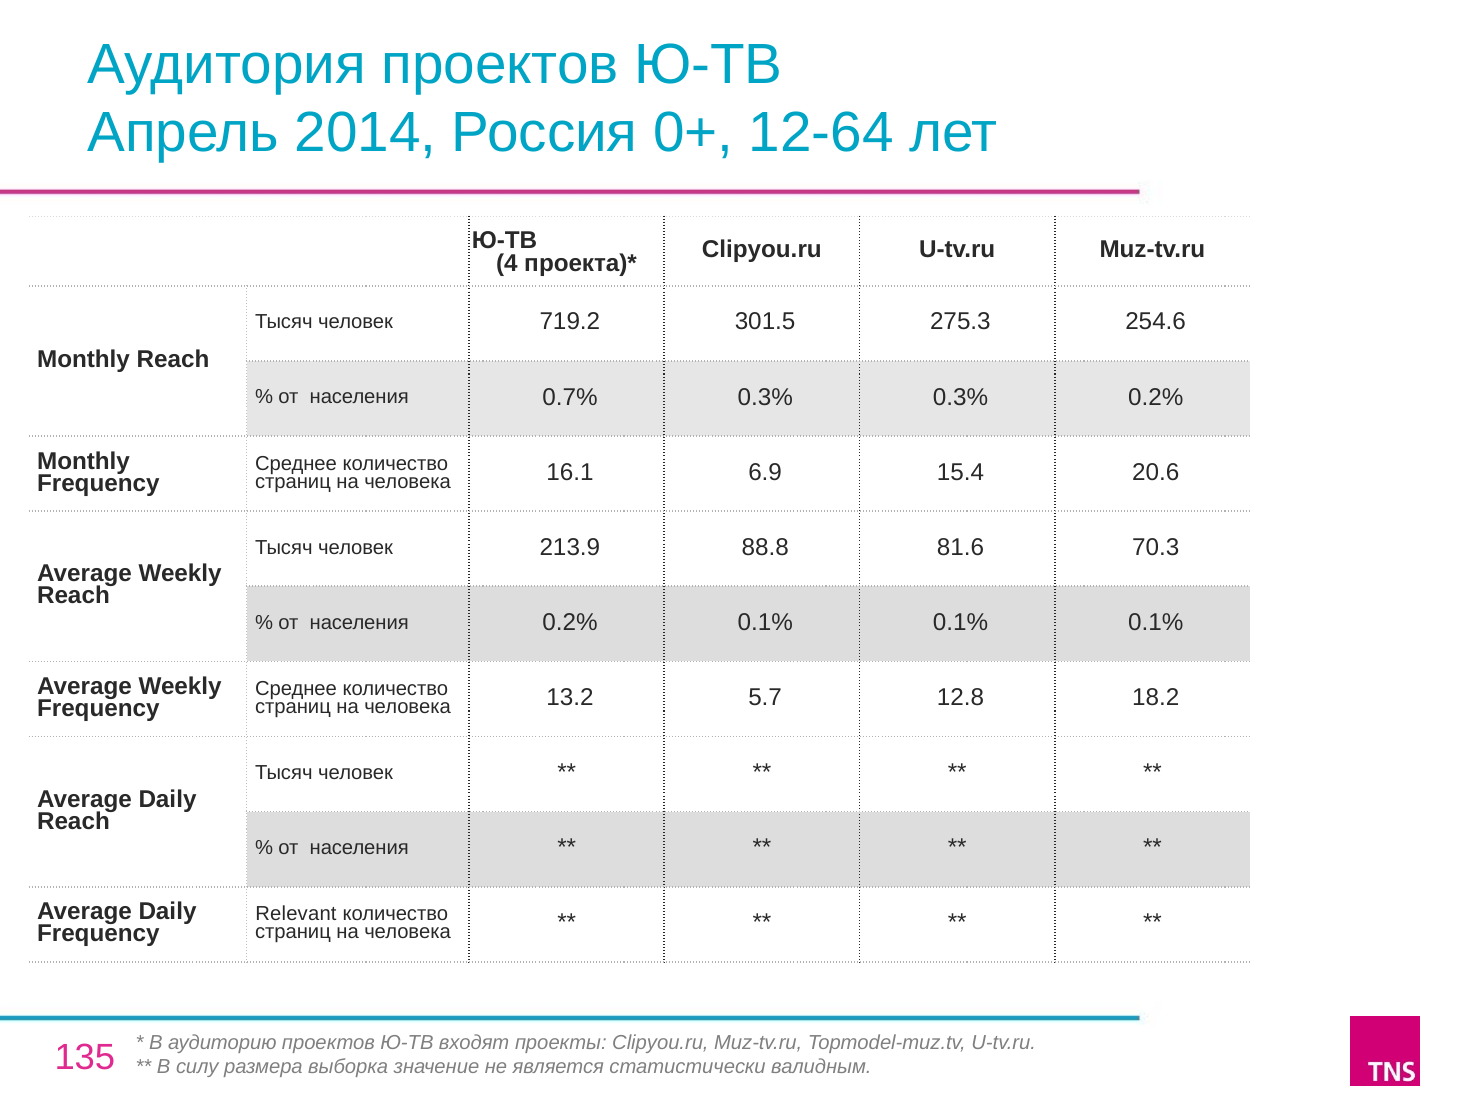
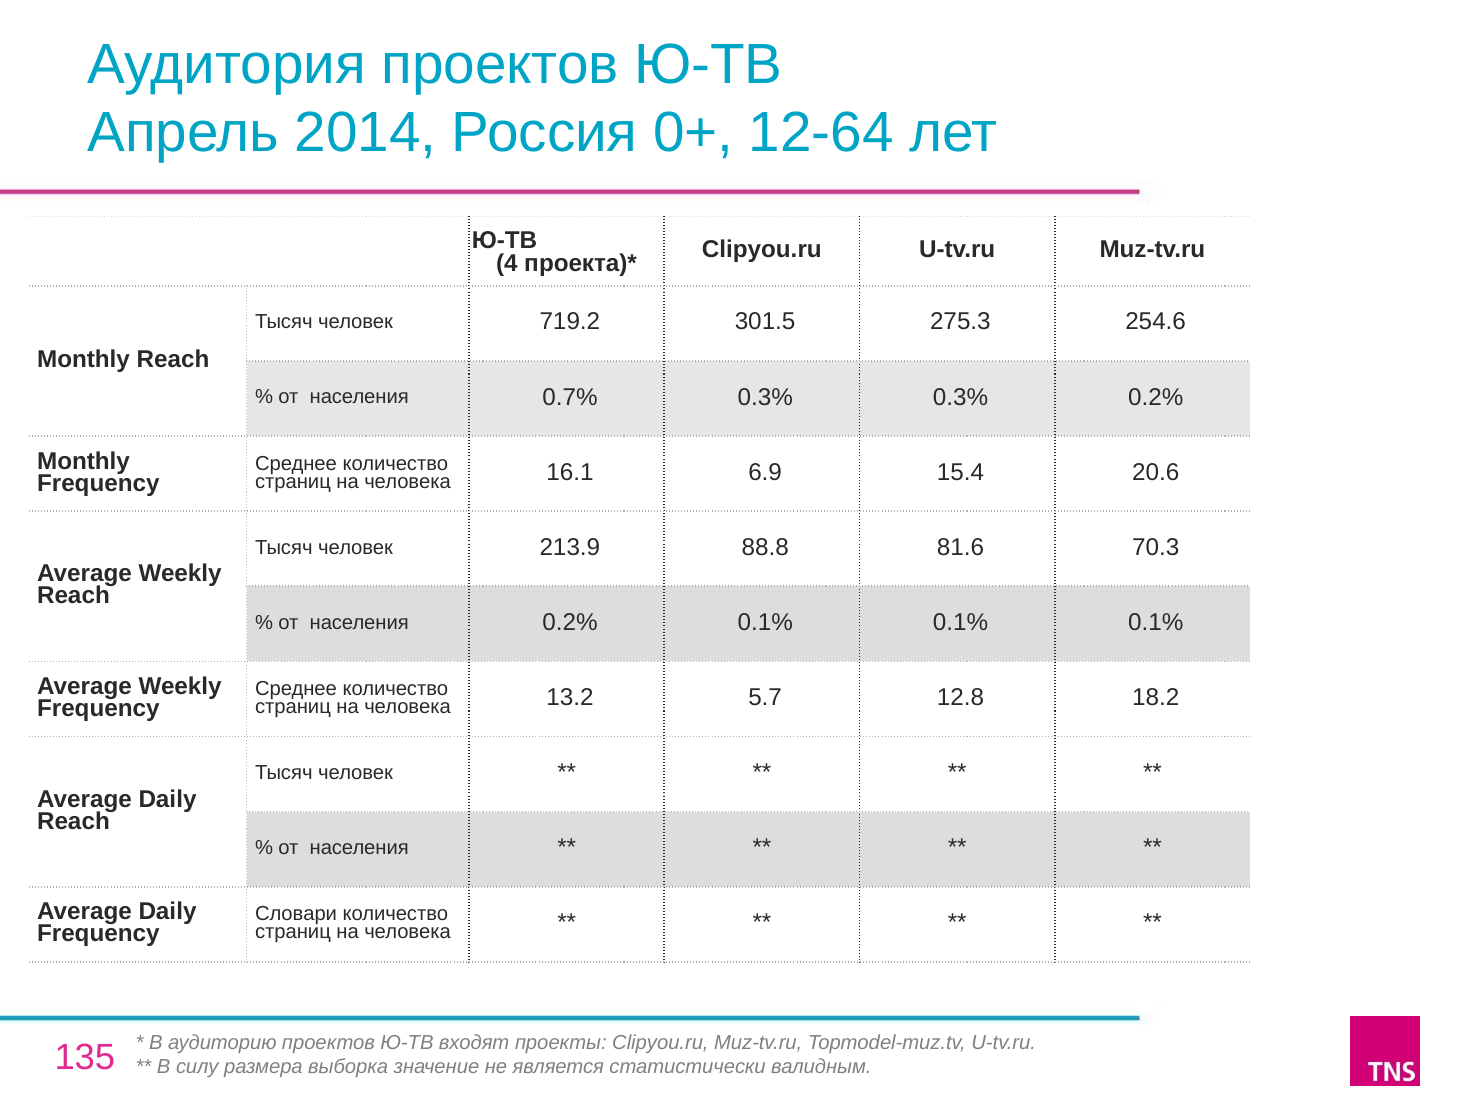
Relevant: Relevant -> Словари (296, 914)
